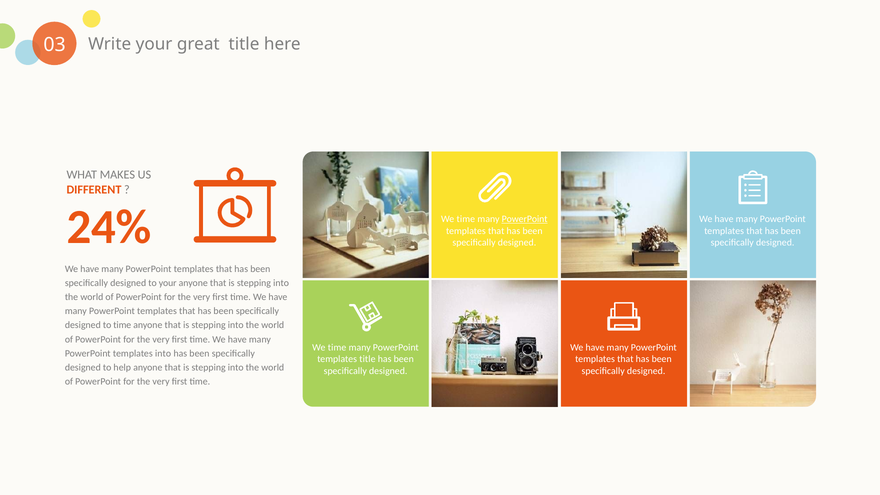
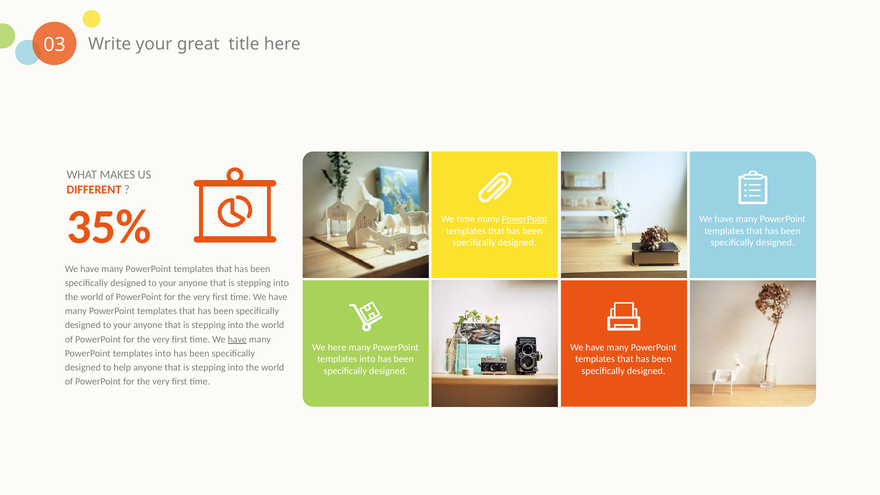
24%: 24% -> 35% (109, 227)
time: time -> your (122, 325)
have underline: none -> present (237, 339)
time: time -> here (337, 347)
title: title -> into (367, 359)
